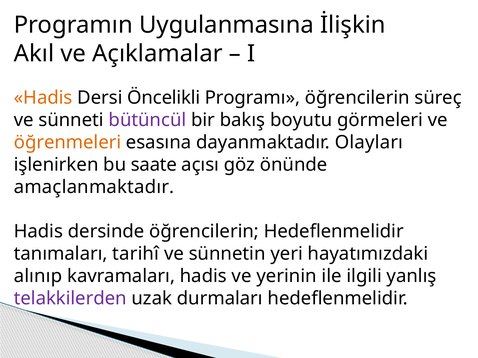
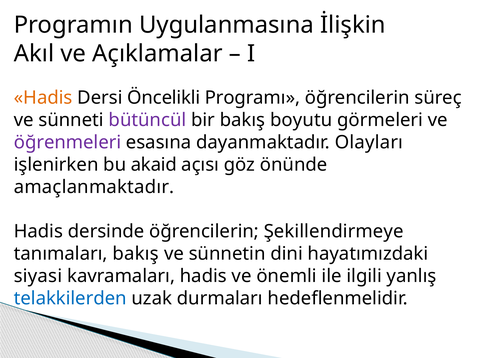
öğrenmeleri colour: orange -> purple (68, 143)
saate: saate -> akaid (154, 165)
öğrencilerin Hedeflenmelidir: Hedeflenmelidir -> Şekillendirmeye (334, 232)
tanımaları tarihî: tarihî -> bakış (136, 254)
yeri: yeri -> dini (287, 254)
alınıp: alınıp -> siyasi (38, 276)
yerinin: yerinin -> önemli (287, 276)
telakkilerden colour: purple -> blue (70, 299)
